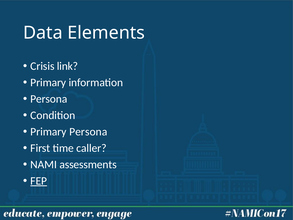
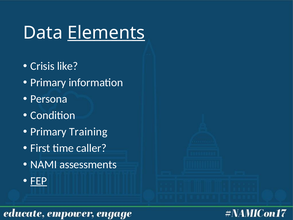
Elements underline: none -> present (106, 33)
link: link -> like (67, 66)
Primary Persona: Persona -> Training (88, 132)
